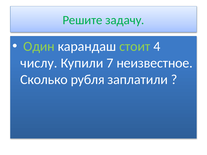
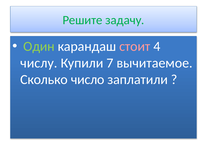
стоит colour: light green -> pink (135, 47)
неизвестное: неизвестное -> вычитаемое (155, 63)
рубля: рубля -> число (88, 80)
